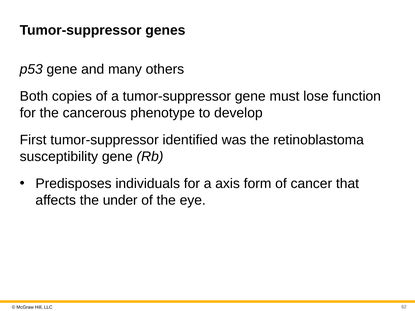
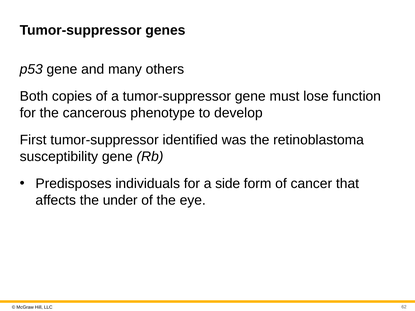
axis: axis -> side (228, 184)
